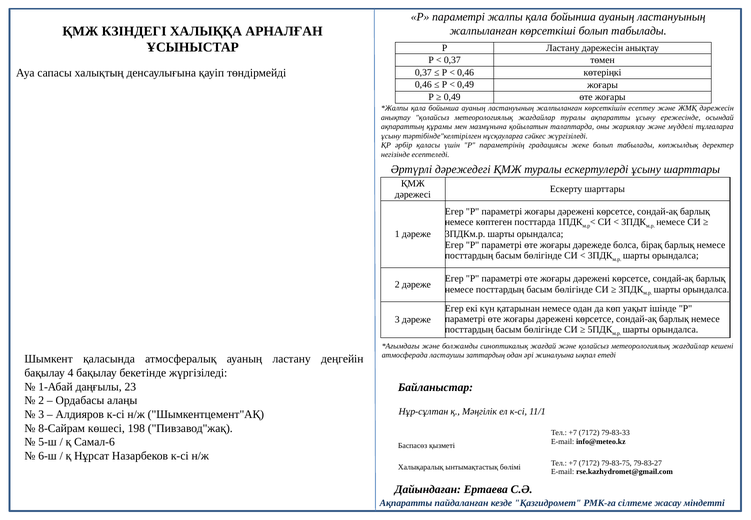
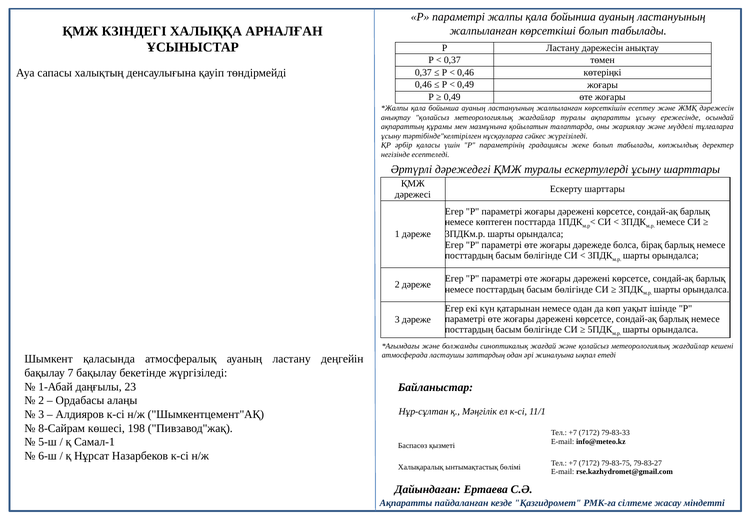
4: 4 -> 7 (71, 373)
Самал-6: Самал-6 -> Самал-1 (94, 442)
